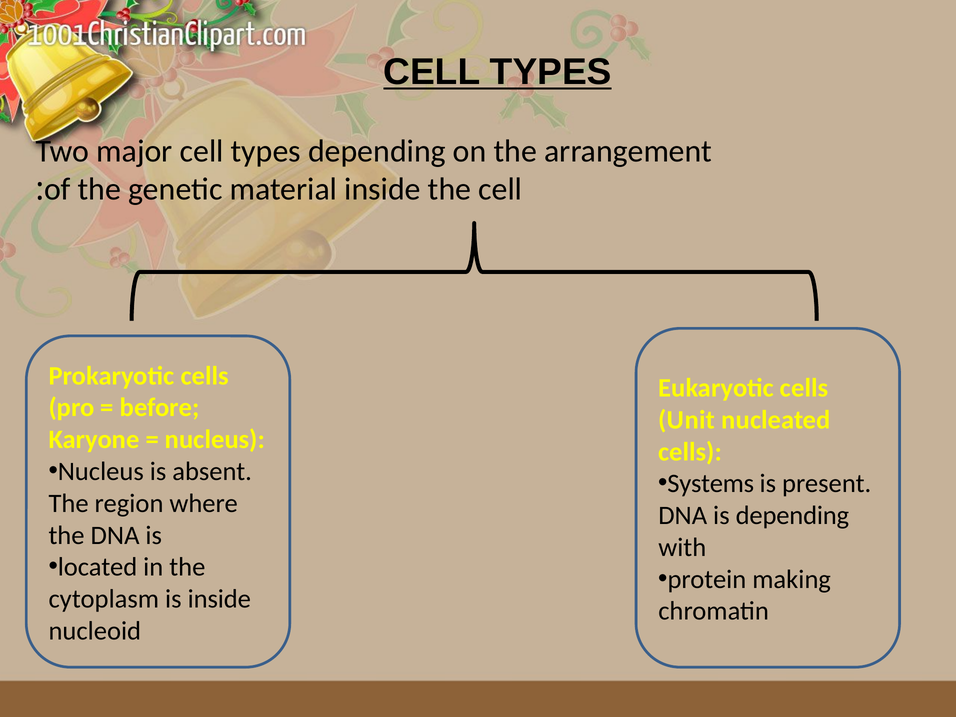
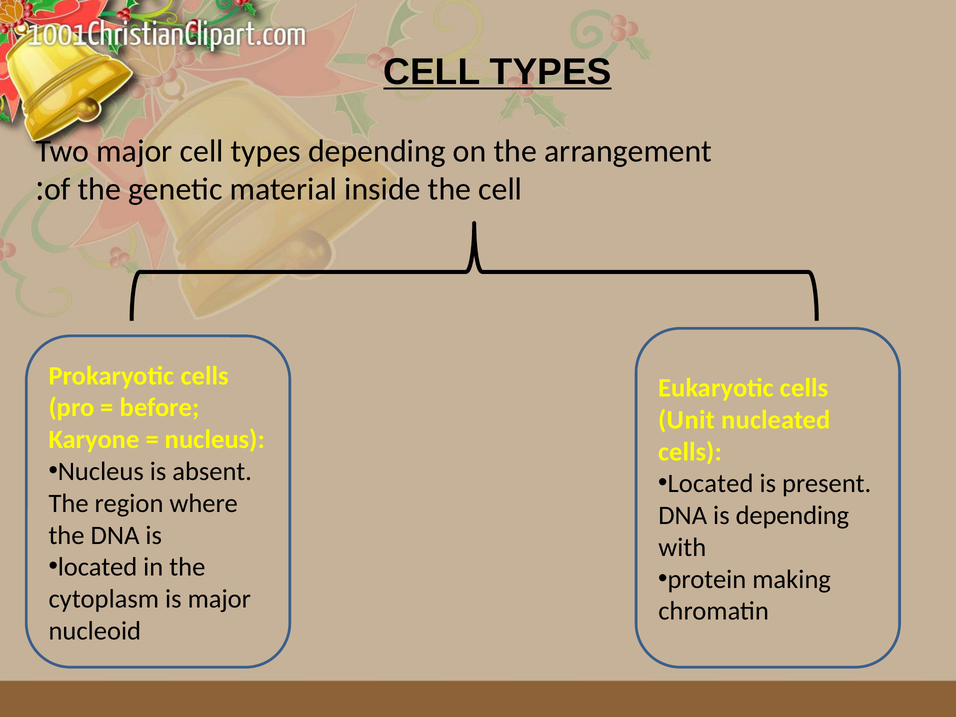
Systems: Systems -> Located (711, 484)
is inside: inside -> major (219, 599)
